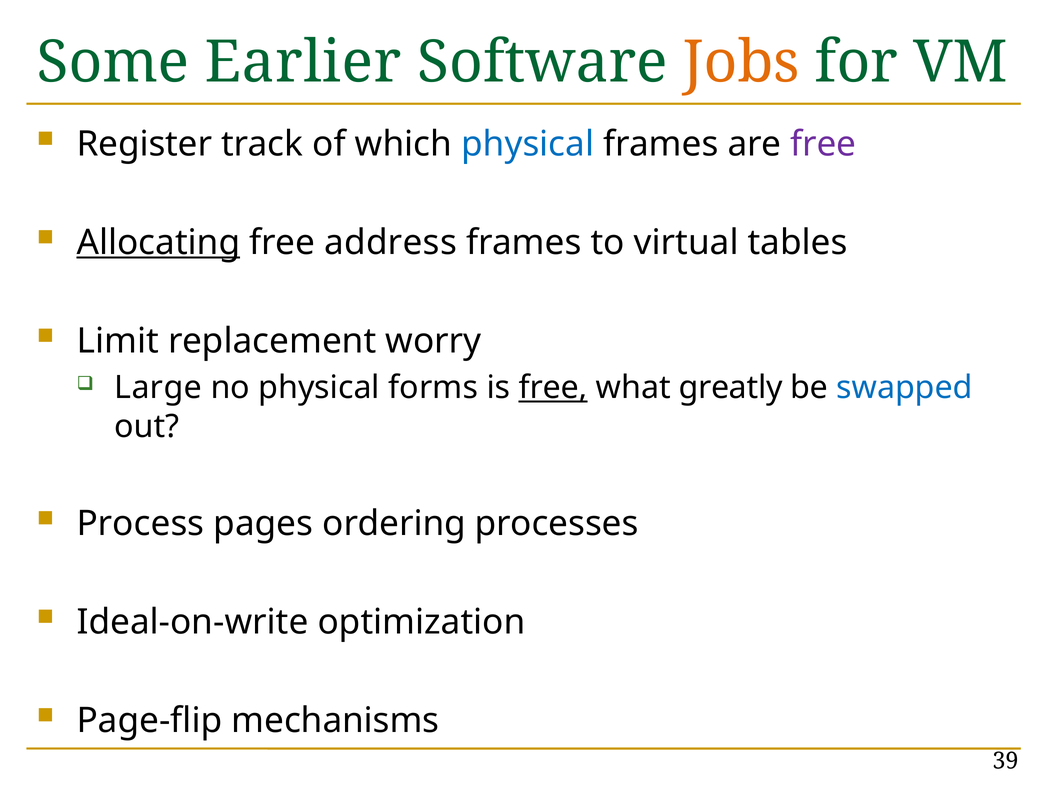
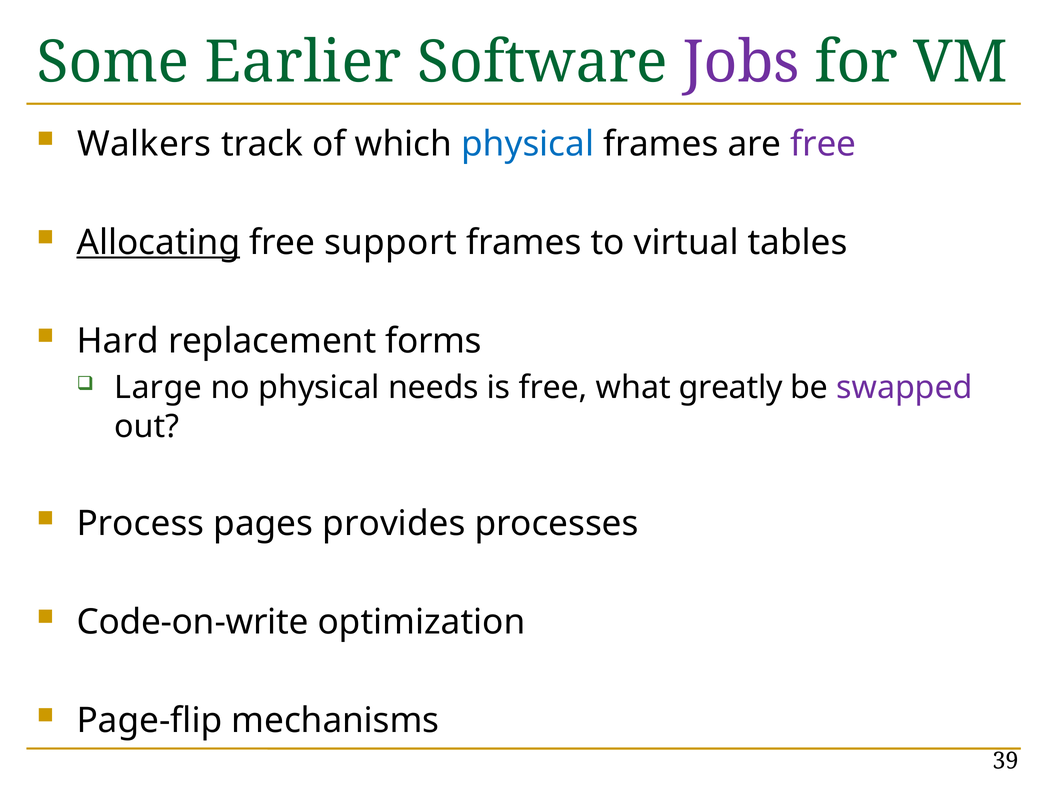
Jobs colour: orange -> purple (741, 62)
Register: Register -> Walkers (144, 144)
address: address -> support (390, 243)
Limit: Limit -> Hard (118, 341)
worry: worry -> forms (433, 341)
forms: forms -> needs (433, 388)
free underline: present -> none (553, 388)
swapped colour: blue -> purple (905, 388)
ordering: ordering -> provides (394, 523)
Ideal-on-write: Ideal-on-write -> Code-on-write (193, 622)
